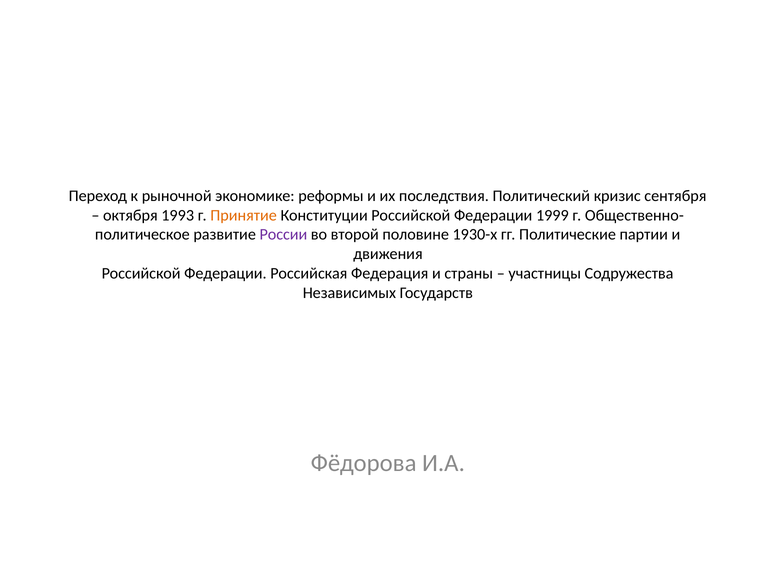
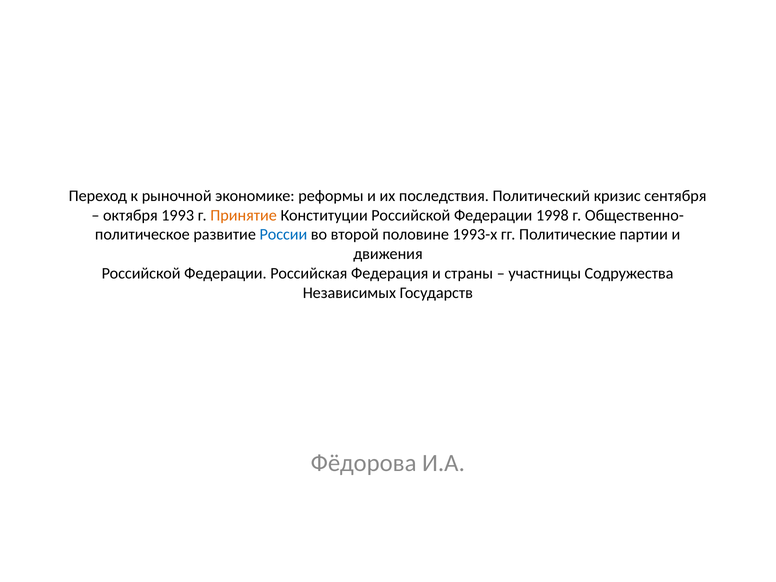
1999: 1999 -> 1998 (552, 215)
России colour: purple -> blue (283, 235)
1930-х: 1930-х -> 1993-х (475, 235)
